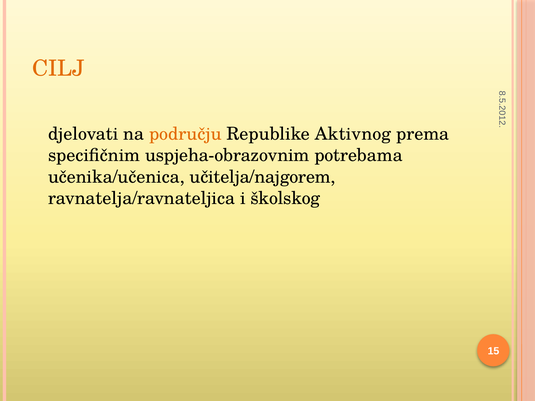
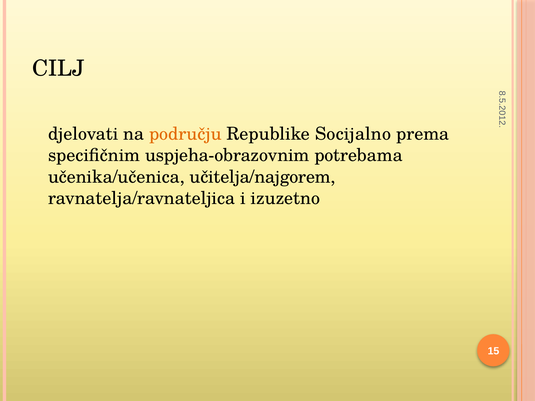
CILJ colour: orange -> black (58, 68)
Aktivnog: Aktivnog -> Socijalno (353, 134)
školskog: školskog -> izuzetno (285, 198)
